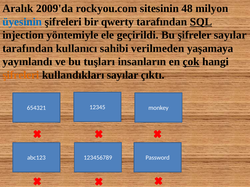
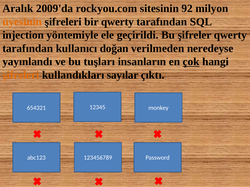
48: 48 -> 92 (187, 9)
üyesinin colour: blue -> orange (22, 22)
SQL underline: present -> none (201, 22)
şifreler sayılar: sayılar -> qwerty (230, 35)
sahibi: sahibi -> doğan (114, 49)
yaşamaya: yaşamaya -> neredeyse (210, 49)
